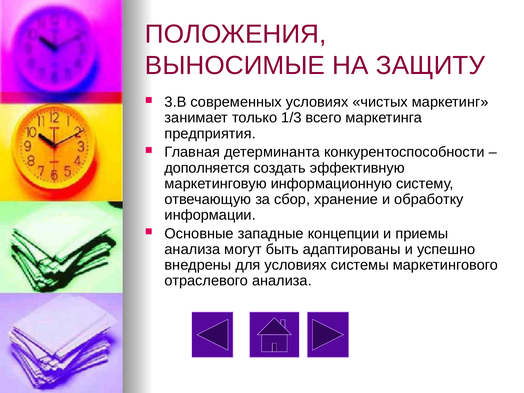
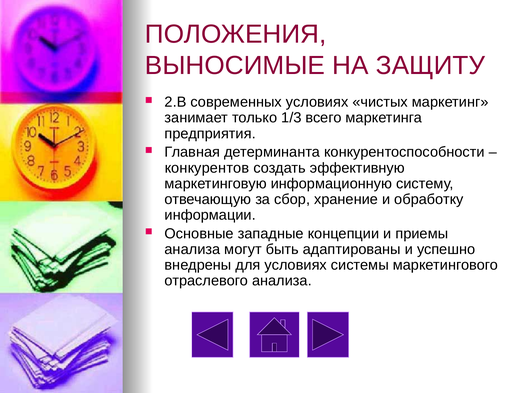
3.В: 3.В -> 2.В (176, 102)
дополняется: дополняется -> конкурентов (207, 168)
